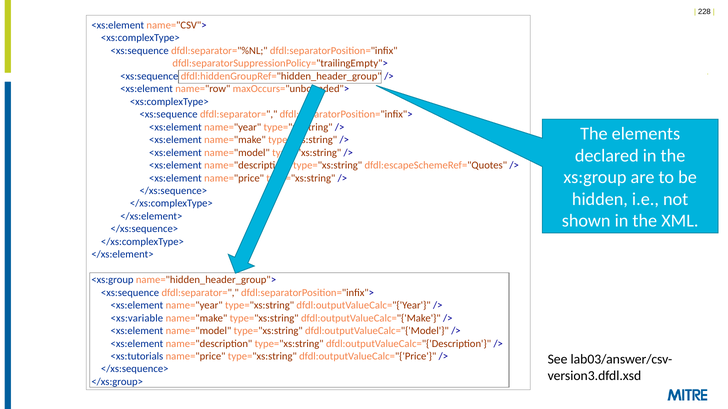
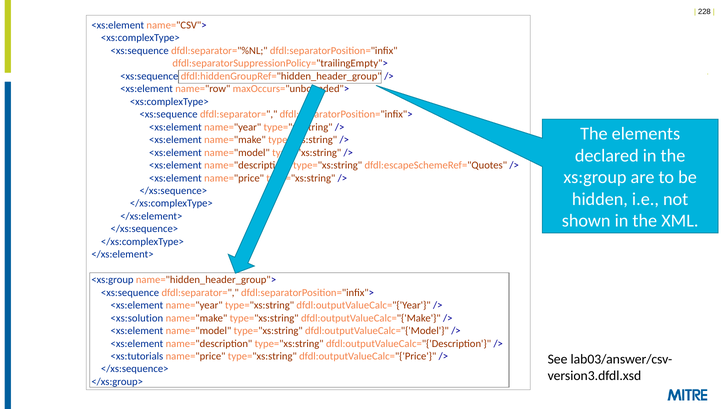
<xs:variable: <xs:variable -> <xs:solution (137, 318)
